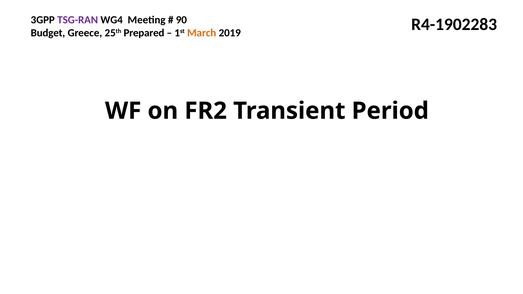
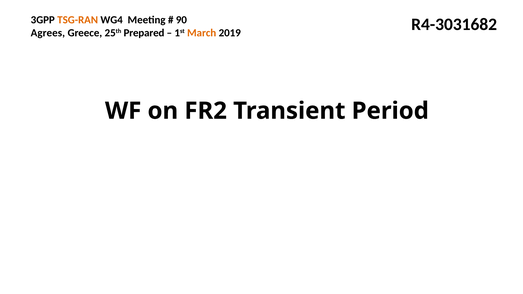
TSG-RAN colour: purple -> orange (78, 20)
R4-1902283: R4-1902283 -> R4-3031682 (454, 24)
Budget: Budget -> Agrees (48, 33)
